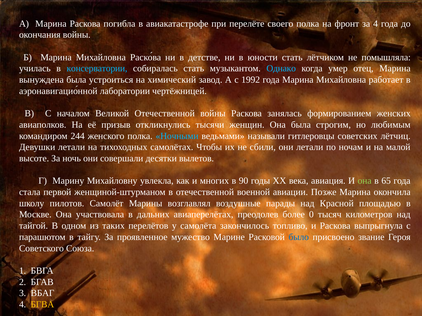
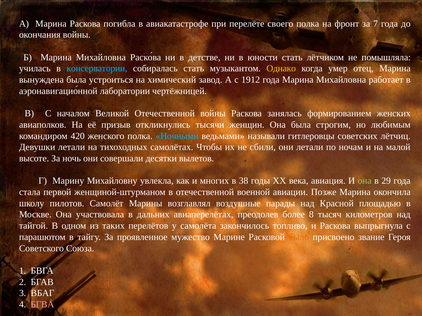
за 4: 4 -> 7 (376, 24)
Однако colour: light blue -> yellow (281, 69)
1992: 1992 -> 1912 (251, 80)
244: 244 -> 420 (78, 136)
90: 90 -> 38 (244, 181)
65: 65 -> 29 (386, 181)
0: 0 -> 8 (311, 215)
было colour: blue -> orange (299, 237)
БГВА colour: yellow -> pink (42, 305)
